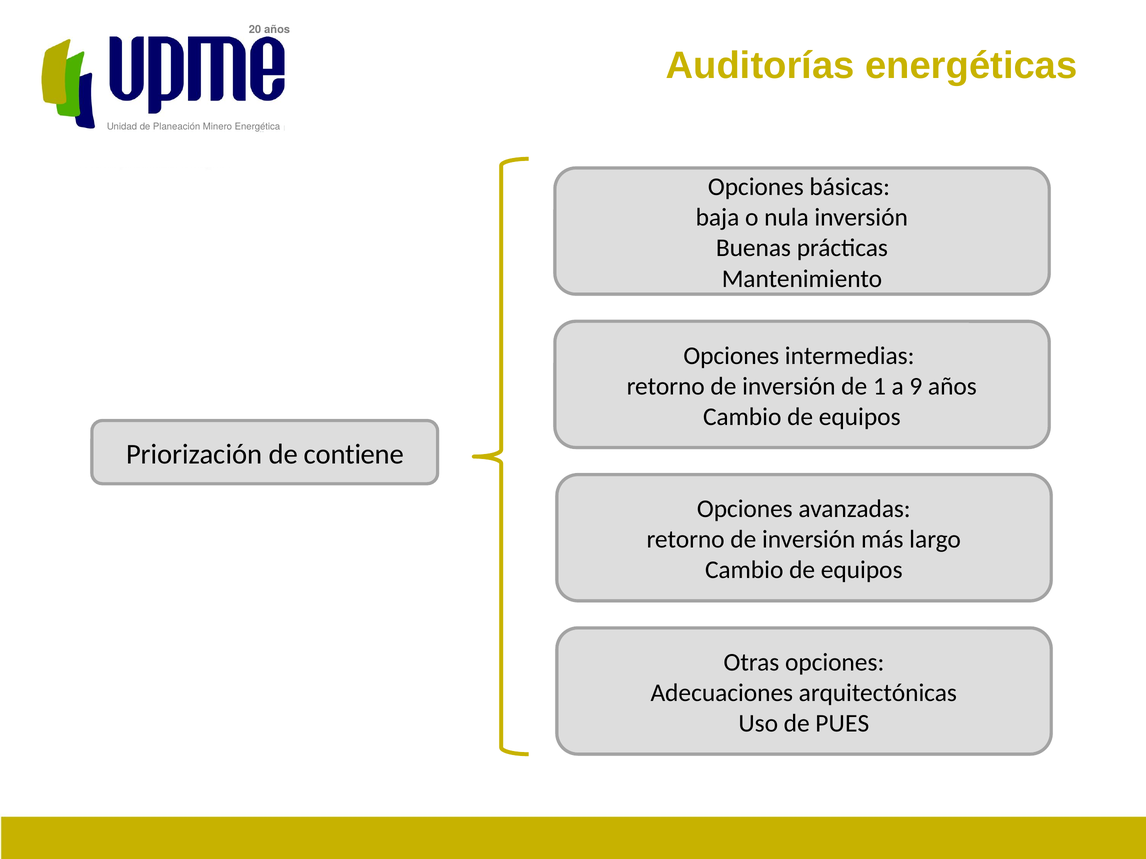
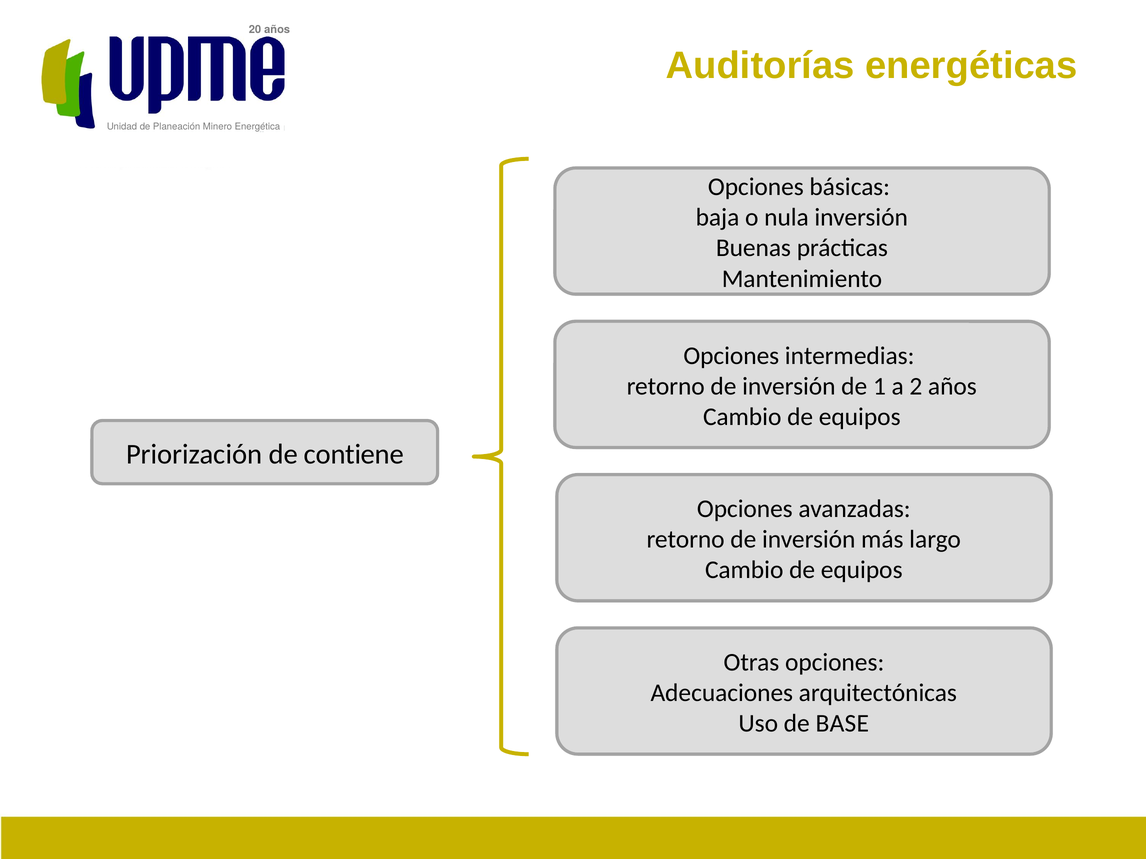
9: 9 -> 2 (916, 386)
PUES: PUES -> BASE (842, 724)
